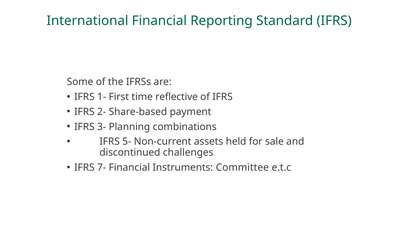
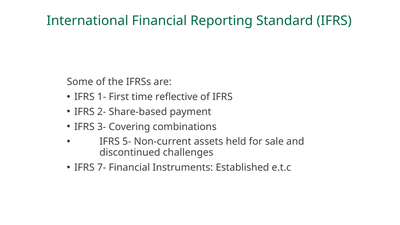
Planning: Planning -> Covering (129, 127)
Committee: Committee -> Established (242, 167)
